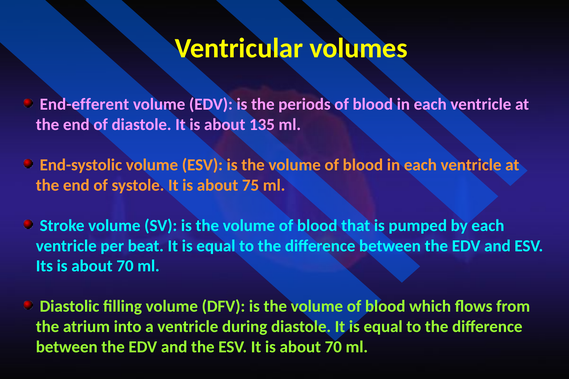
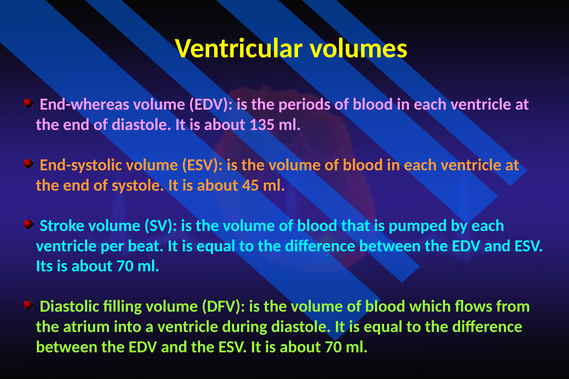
End-efferent: End-efferent -> End-whereas (85, 104)
75: 75 -> 45 (251, 185)
